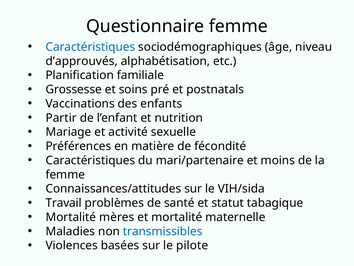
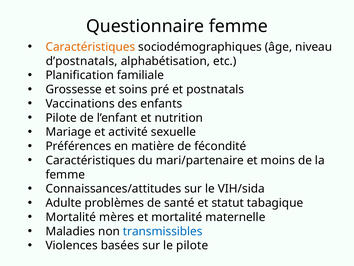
Caractéristiques colour: blue -> orange (90, 47)
d’approuvés: d’approuvés -> d’postnatals (82, 61)
Partir: Partir -> Pilote (61, 118)
Travail: Travail -> Adulte (64, 203)
